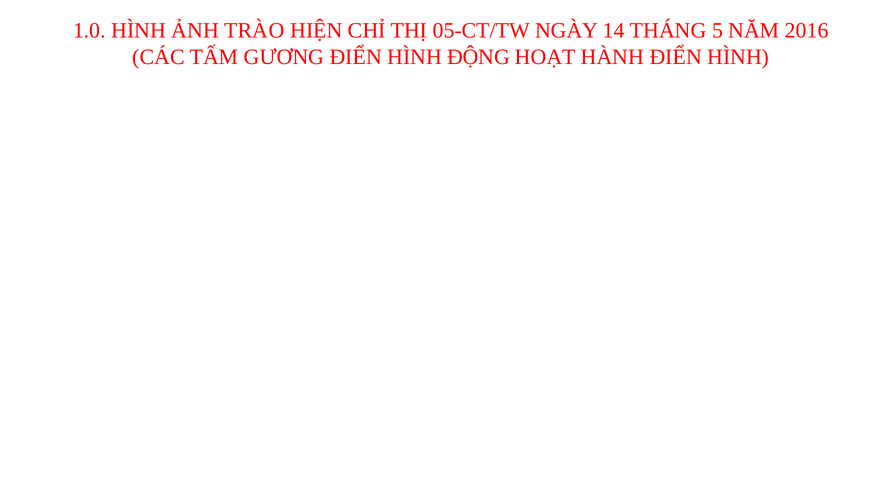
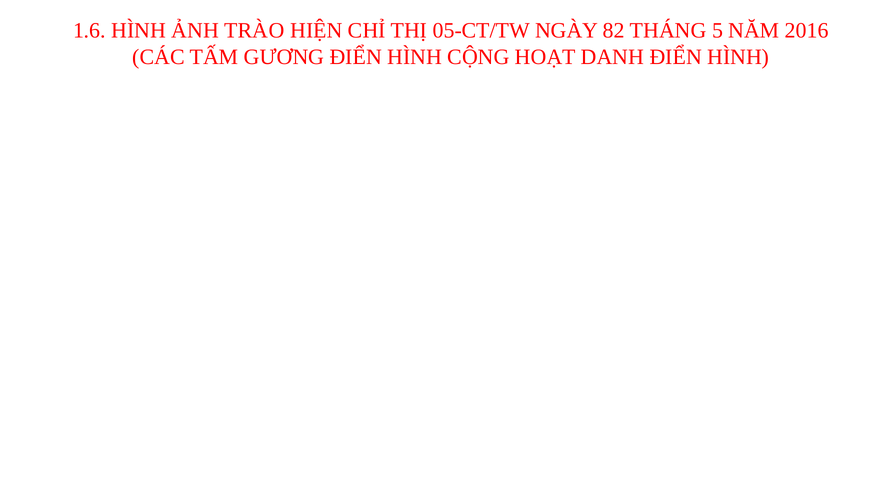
1.0: 1.0 -> 1.6 (89, 31)
14: 14 -> 82 (614, 31)
ĐỘNG: ĐỘNG -> CỘNG (478, 57)
HÀNH: HÀNH -> DANH (612, 57)
